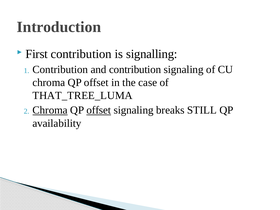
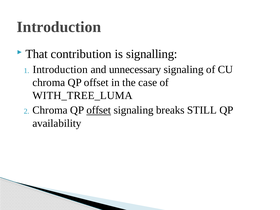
First: First -> That (37, 54)
Contribution: Contribution -> Introduction (60, 69)
and contribution: contribution -> unnecessary (135, 69)
THAT_TREE_LUMA: THAT_TREE_LUMA -> WITH_TREE_LUMA (83, 96)
Chroma underline: present -> none (50, 110)
